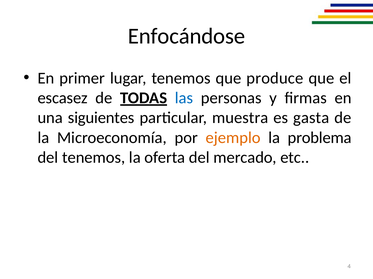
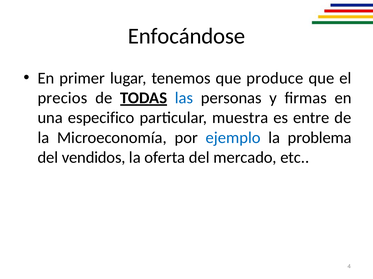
escasez: escasez -> precios (62, 98)
siguientes: siguientes -> especifico (101, 118)
gasta: gasta -> entre (311, 118)
ejemplo colour: orange -> blue (233, 138)
del tenemos: tenemos -> vendidos (94, 158)
